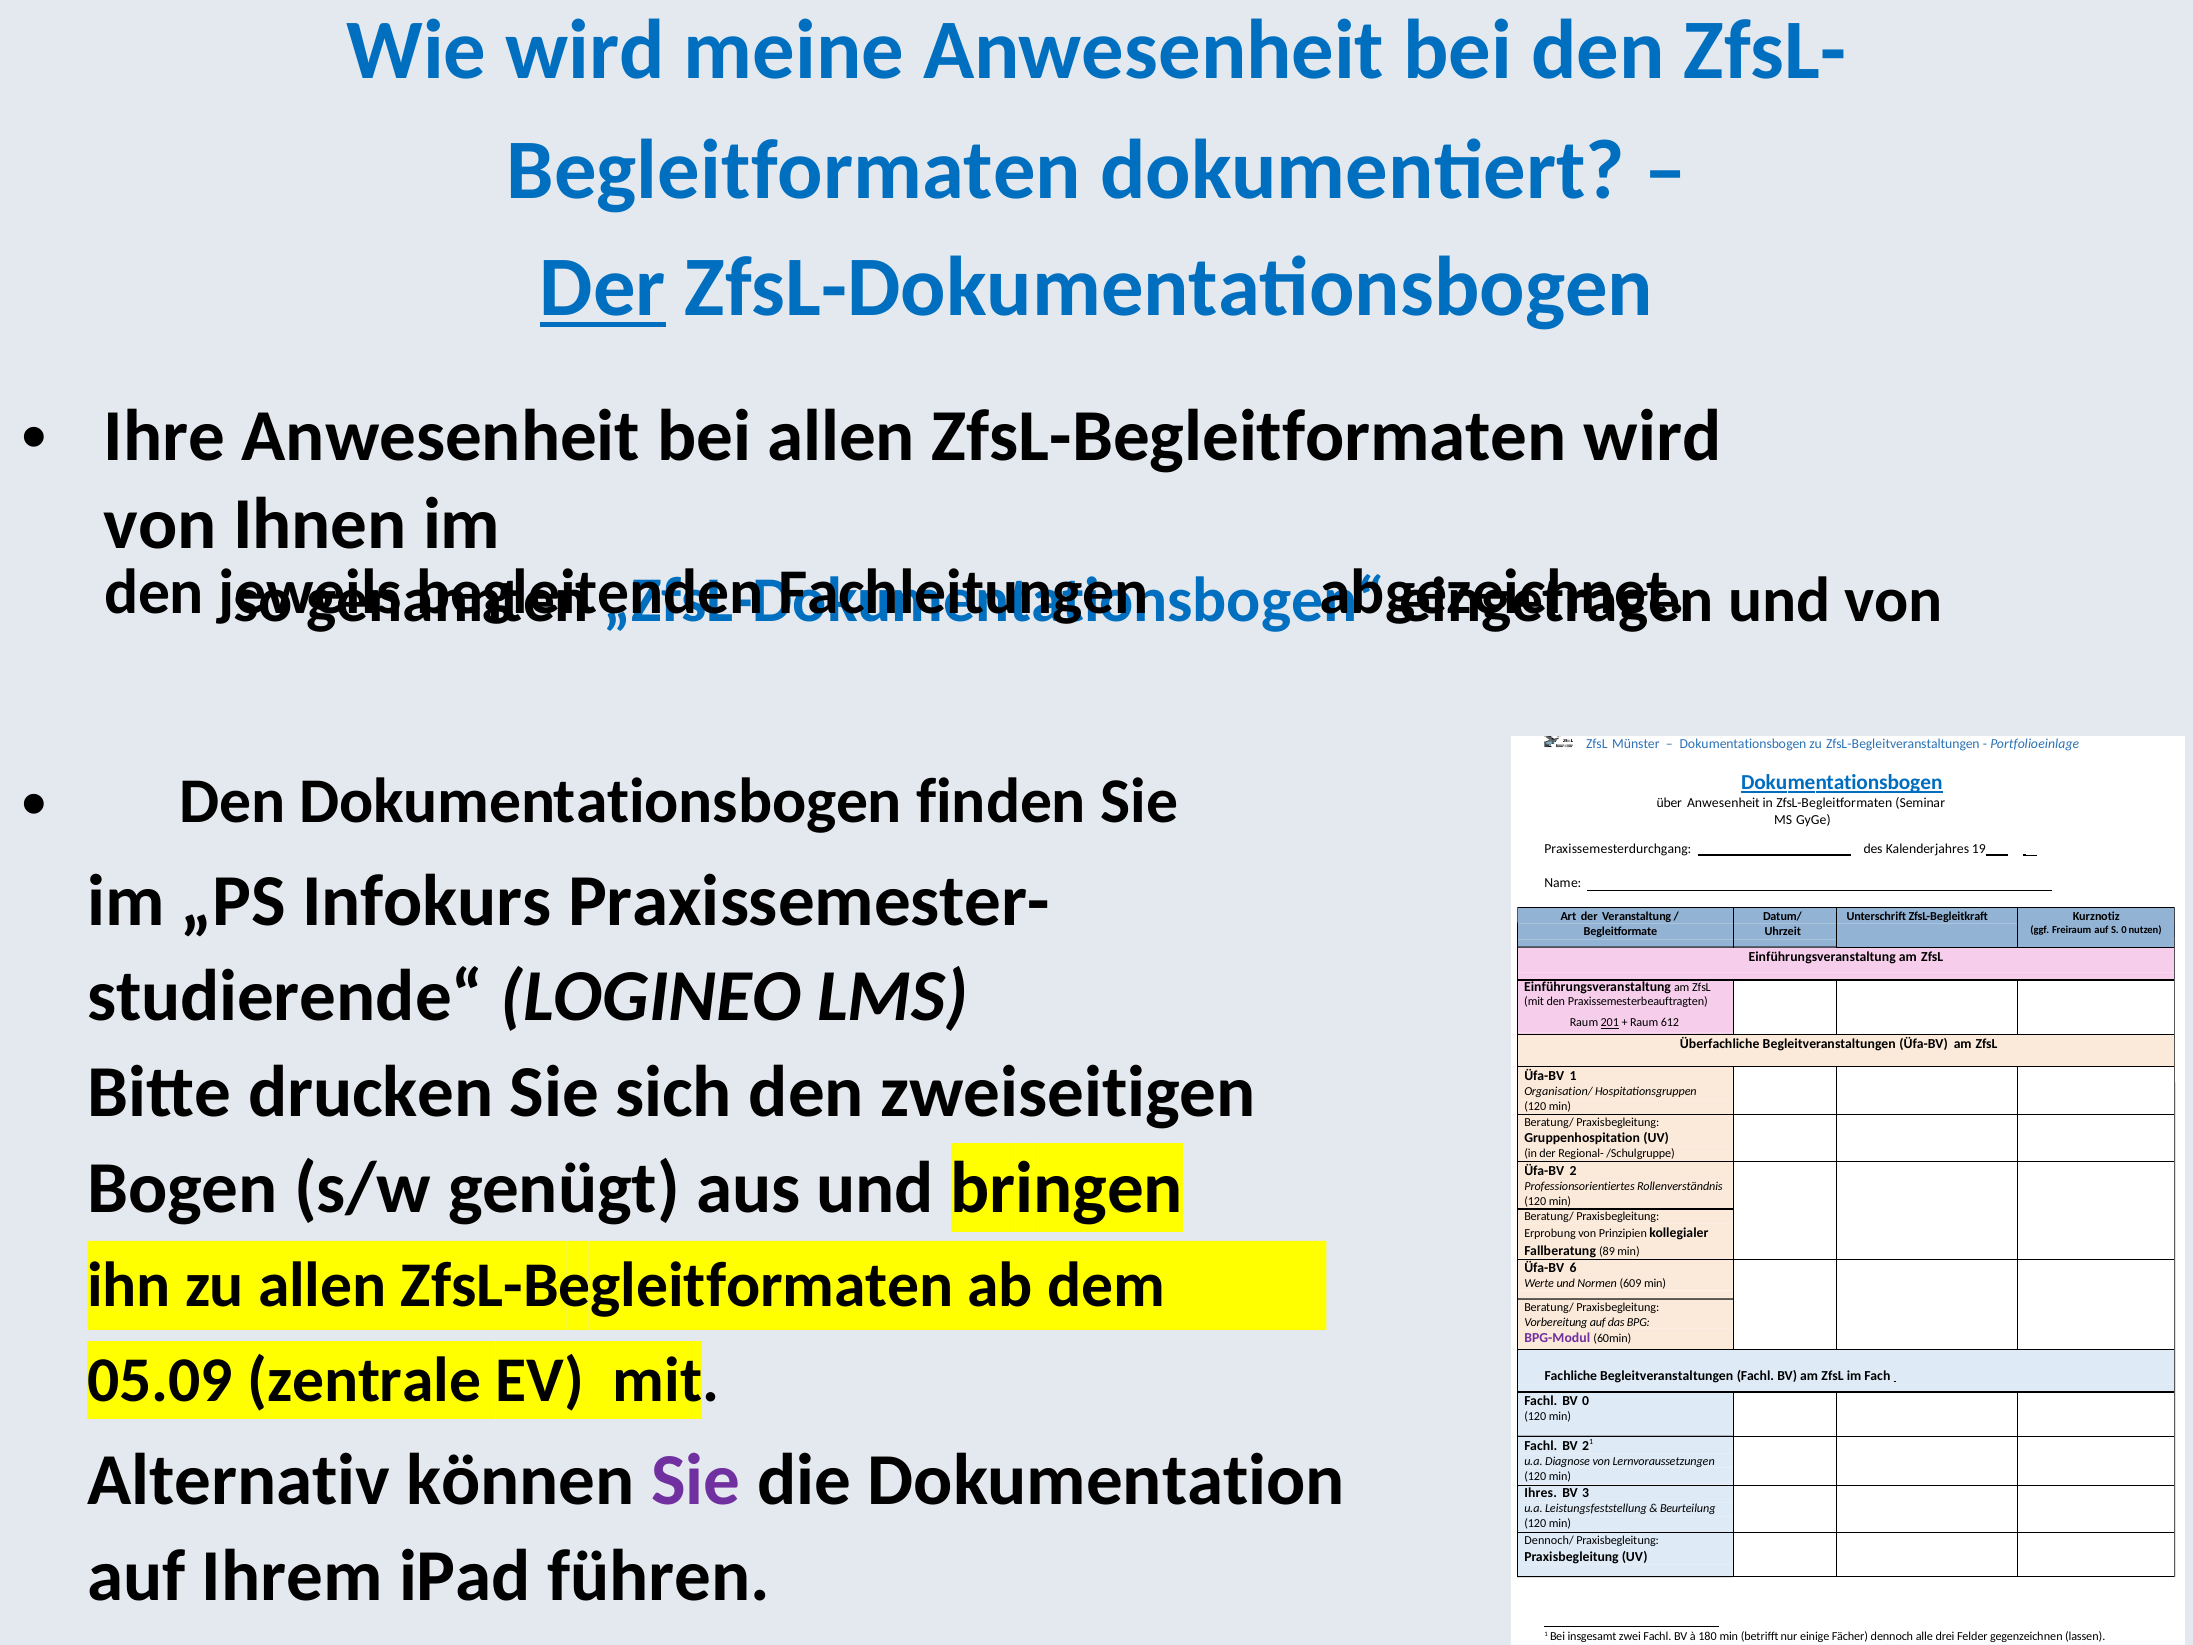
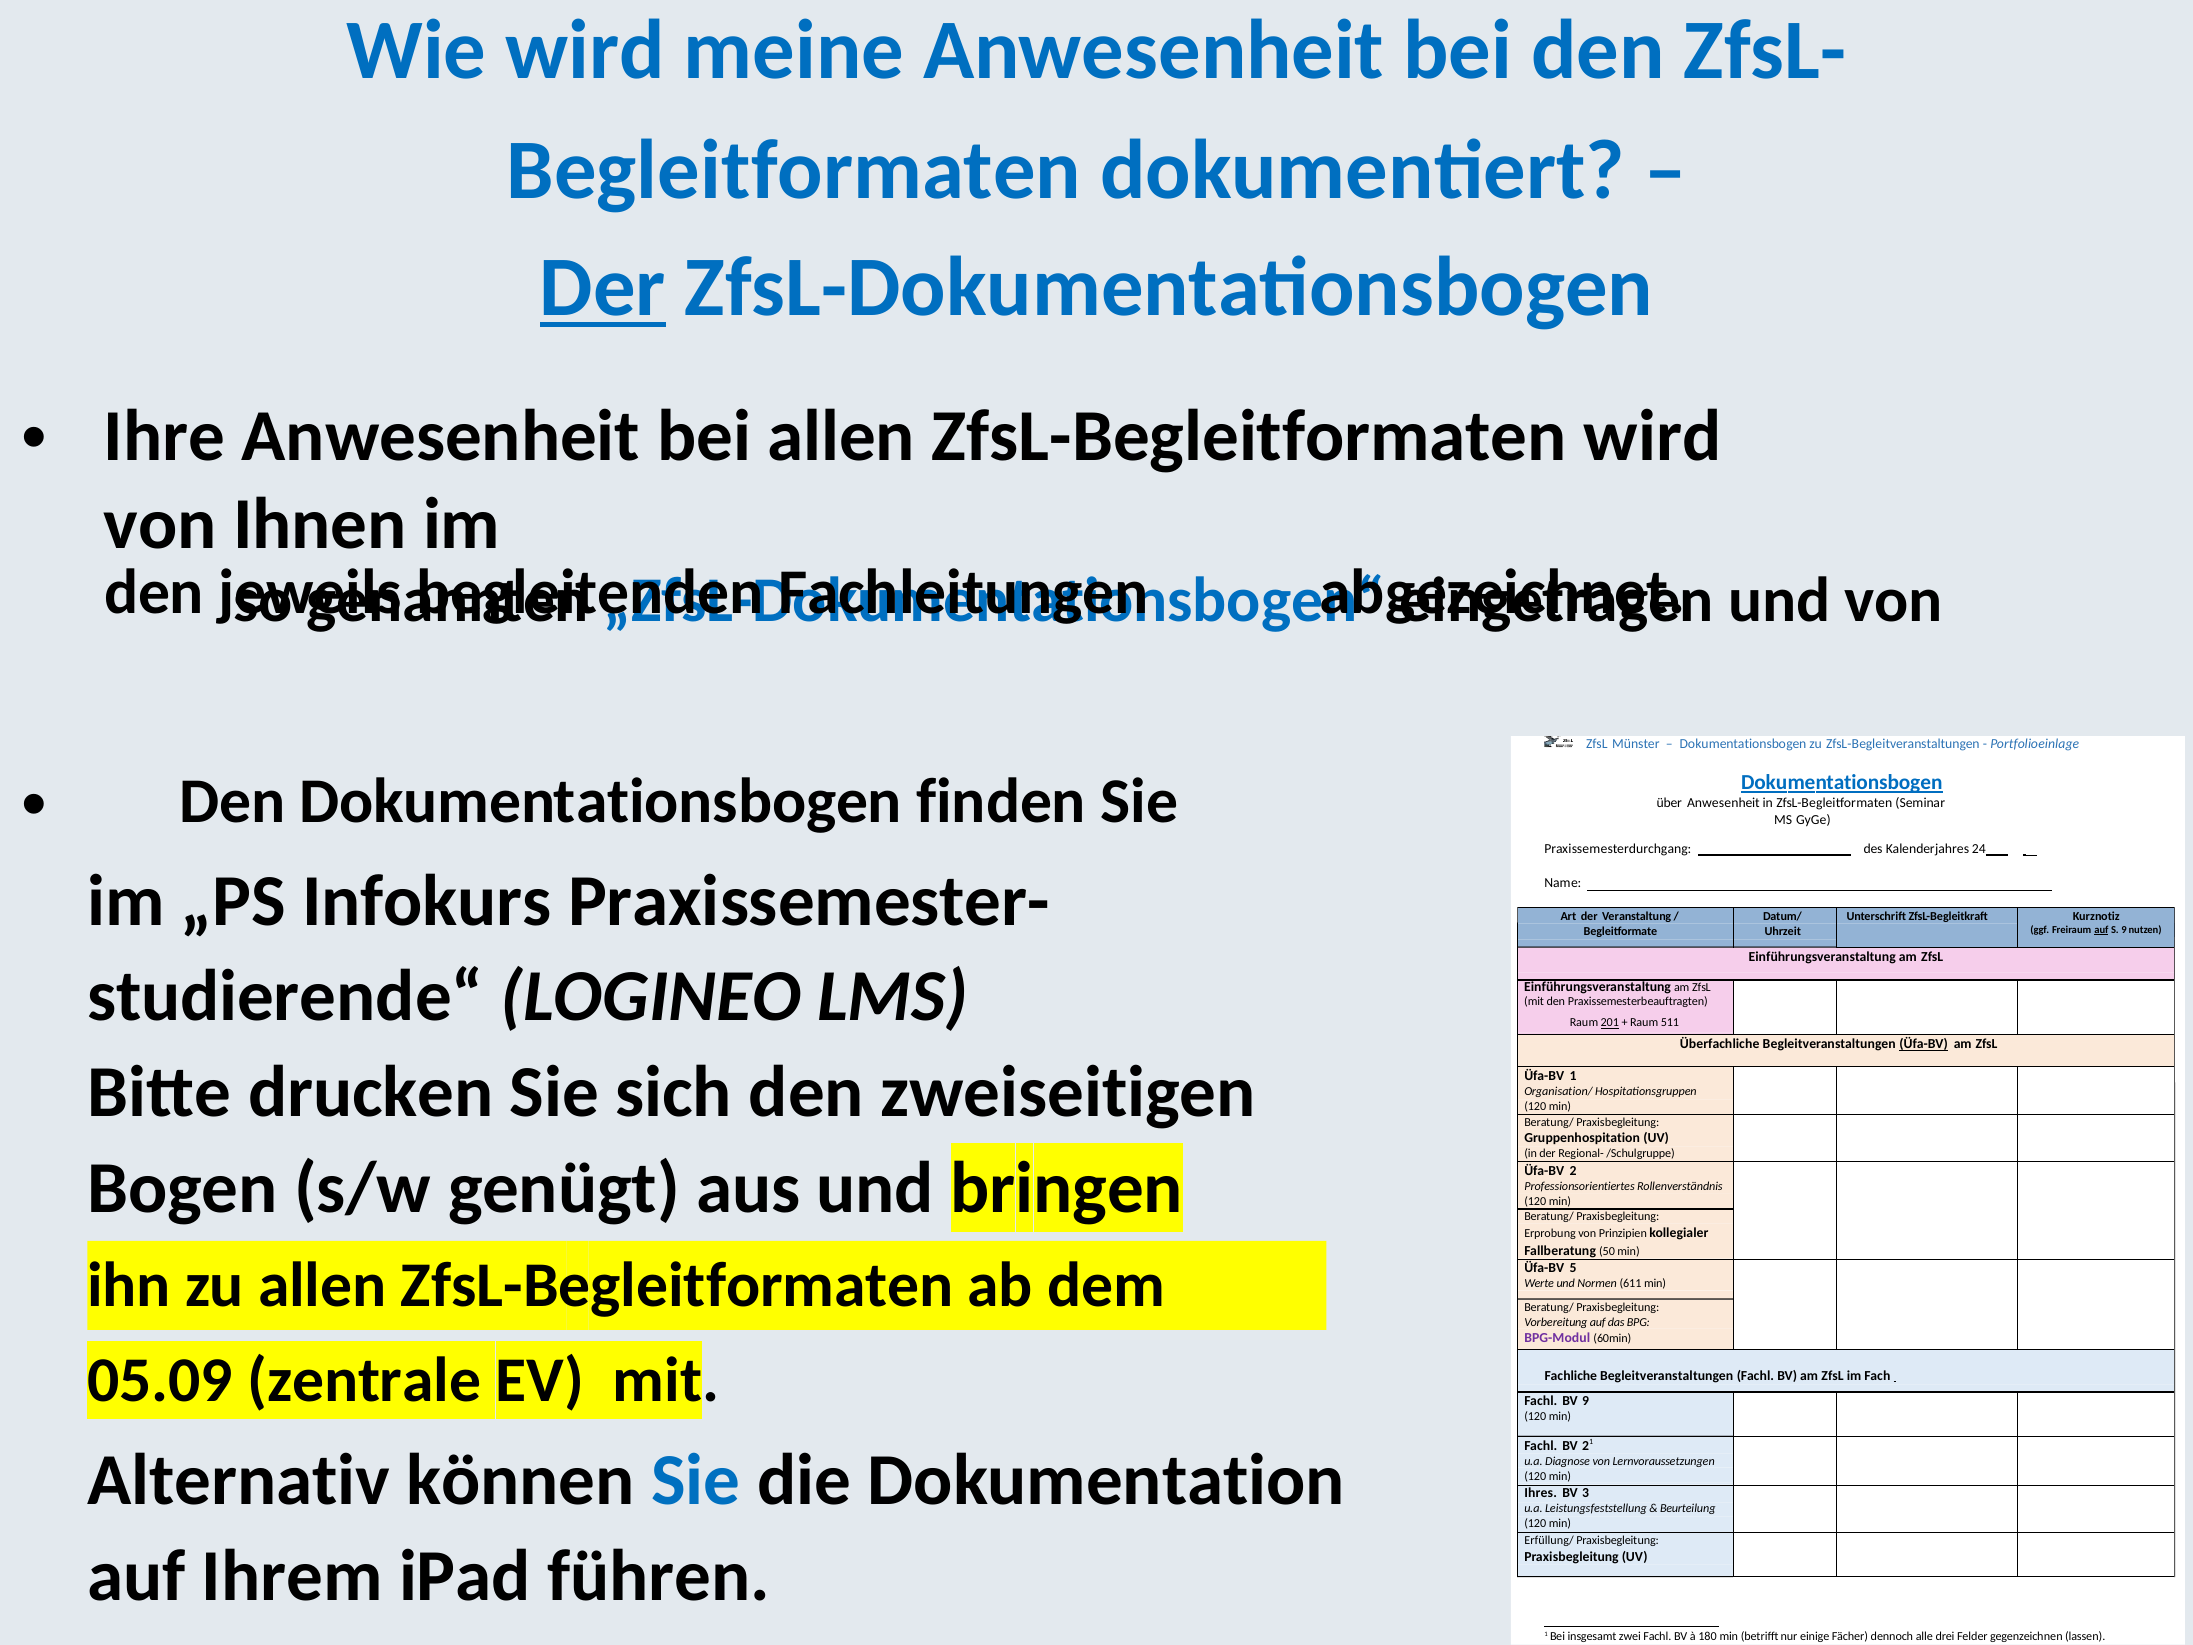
19: 19 -> 24 (1979, 849)
auf underline: none -> present (2101, 930)
S 0: 0 -> 9 (2124, 930)
612: 612 -> 511 (1670, 1023)
Üfa-BV underline: none -> present (1924, 1044)
89: 89 -> 50 (1607, 1251)
6: 6 -> 5 (1573, 1268)
609: 609 -> 611 (1631, 1283)
BV 0: 0 -> 9 (1586, 1401)
Sie colour: purple -> blue (696, 1480)
Dennoch/: Dennoch/ -> Erfüllung/ (1549, 1540)
